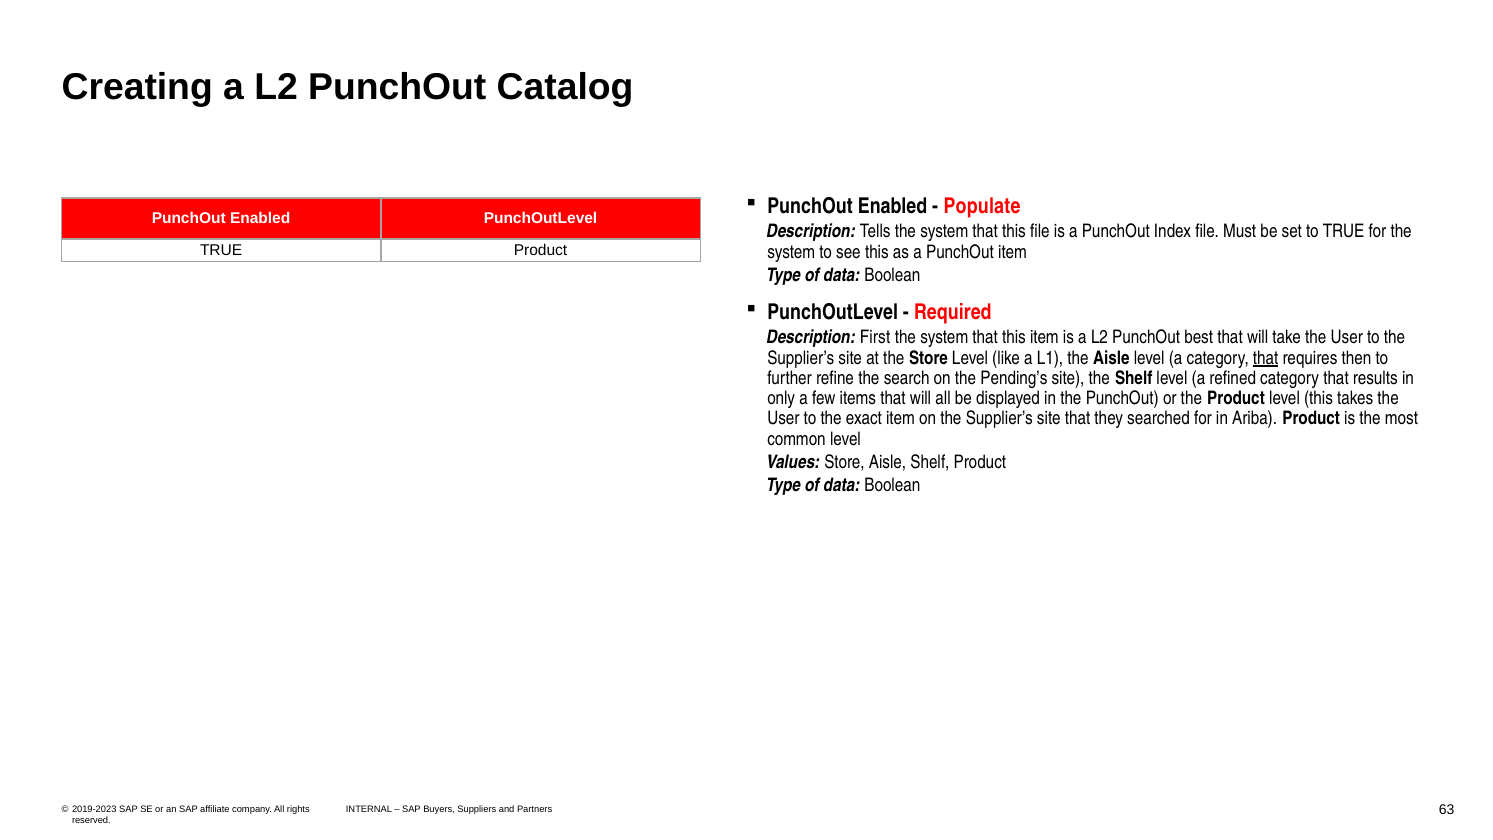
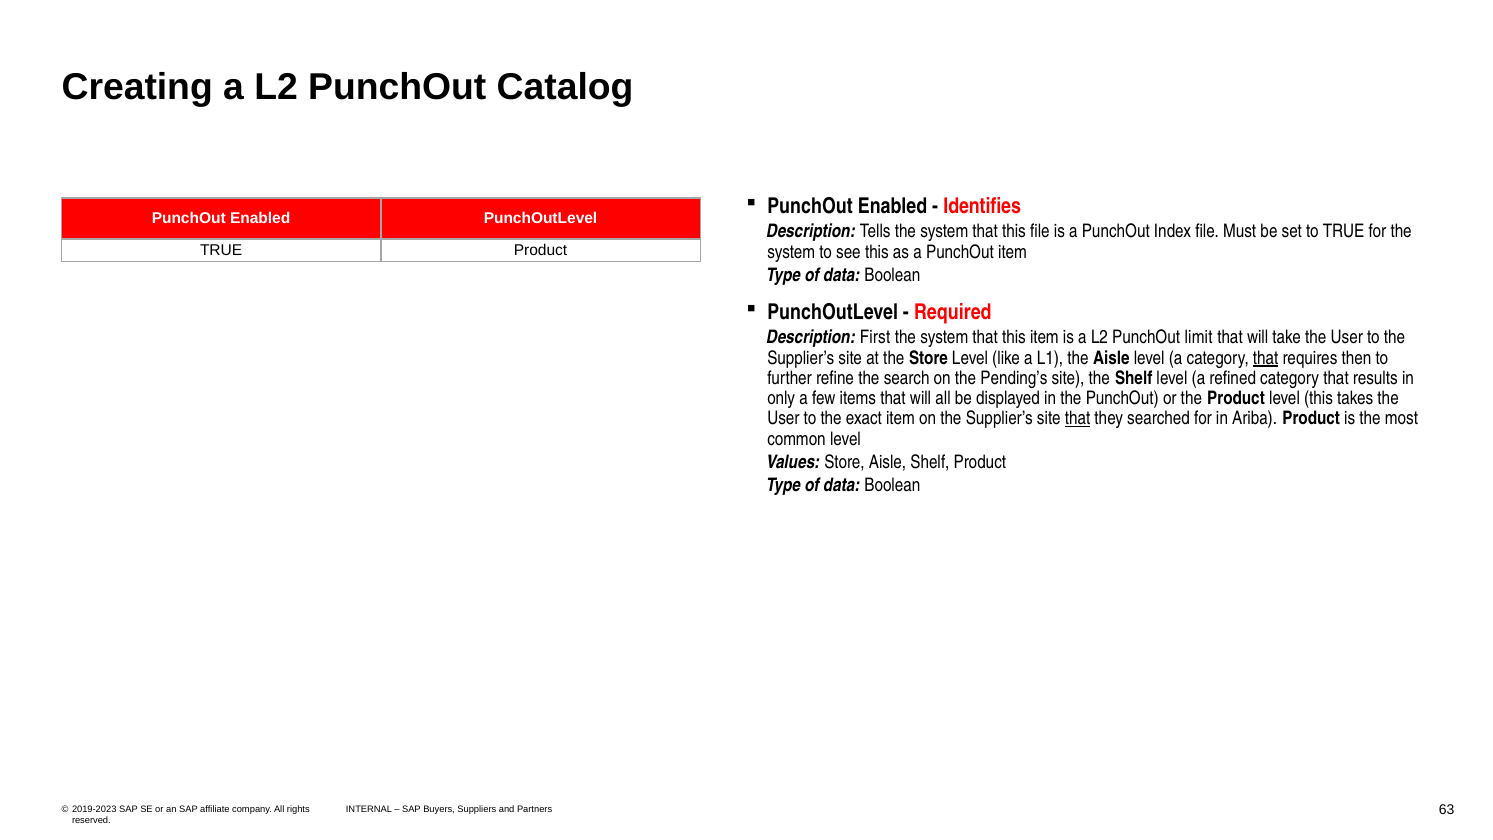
Populate: Populate -> Identifies (982, 207)
best: best -> limit (1199, 338)
that underline: none -> present (1078, 418)
